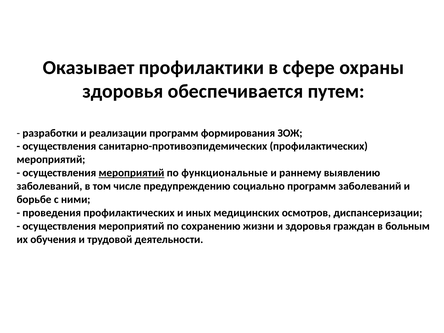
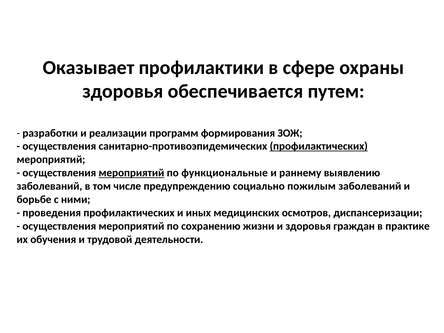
профилактических underline: none -> present (319, 146)
социально программ: программ -> пожилым (312, 186)
больным: больным -> практике (408, 226)
